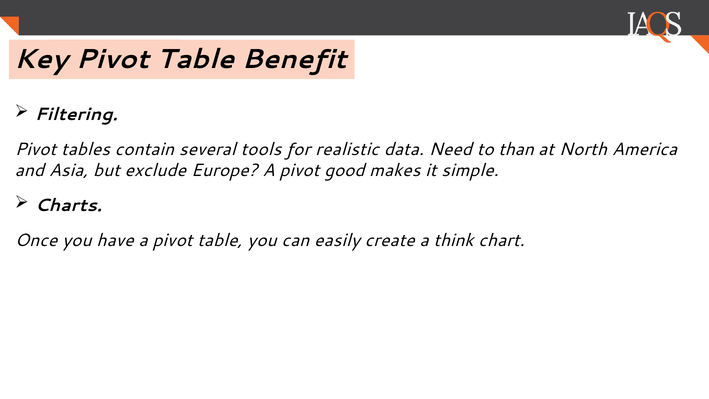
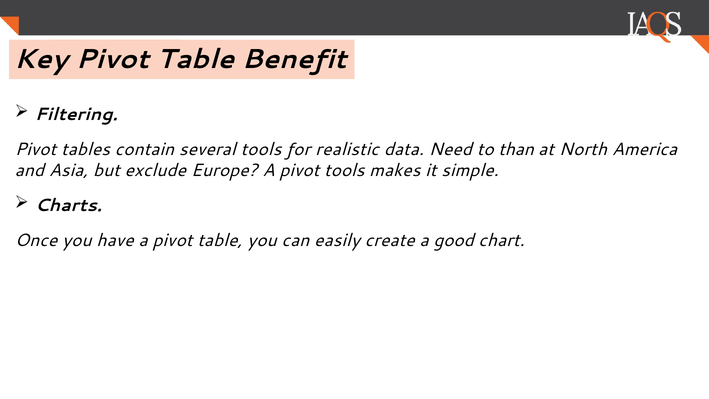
pivot good: good -> tools (344, 170)
think: think -> good (454, 240)
